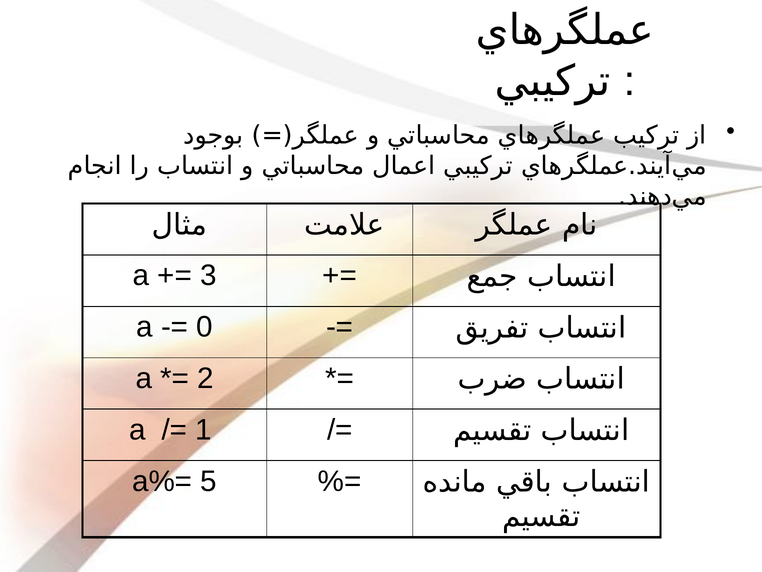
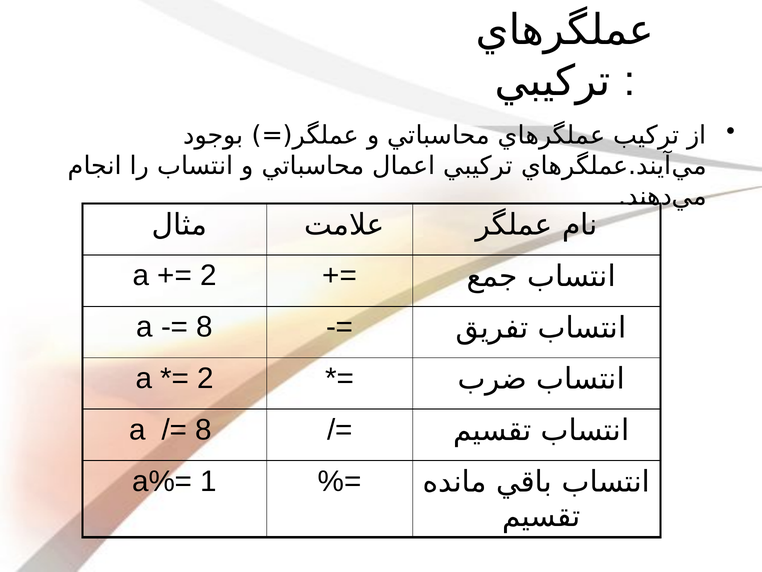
3: 3 -> 2 (208, 275)
0: 0 -> 8 (205, 327)
1: 1 -> 8 (204, 430)
5: 5 -> 1 (209, 481)
